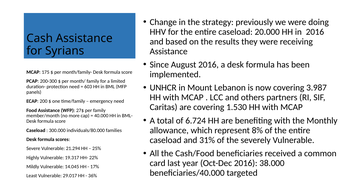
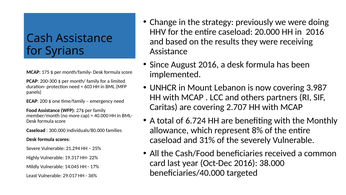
1.530: 1.530 -> 2.707 (237, 107)
